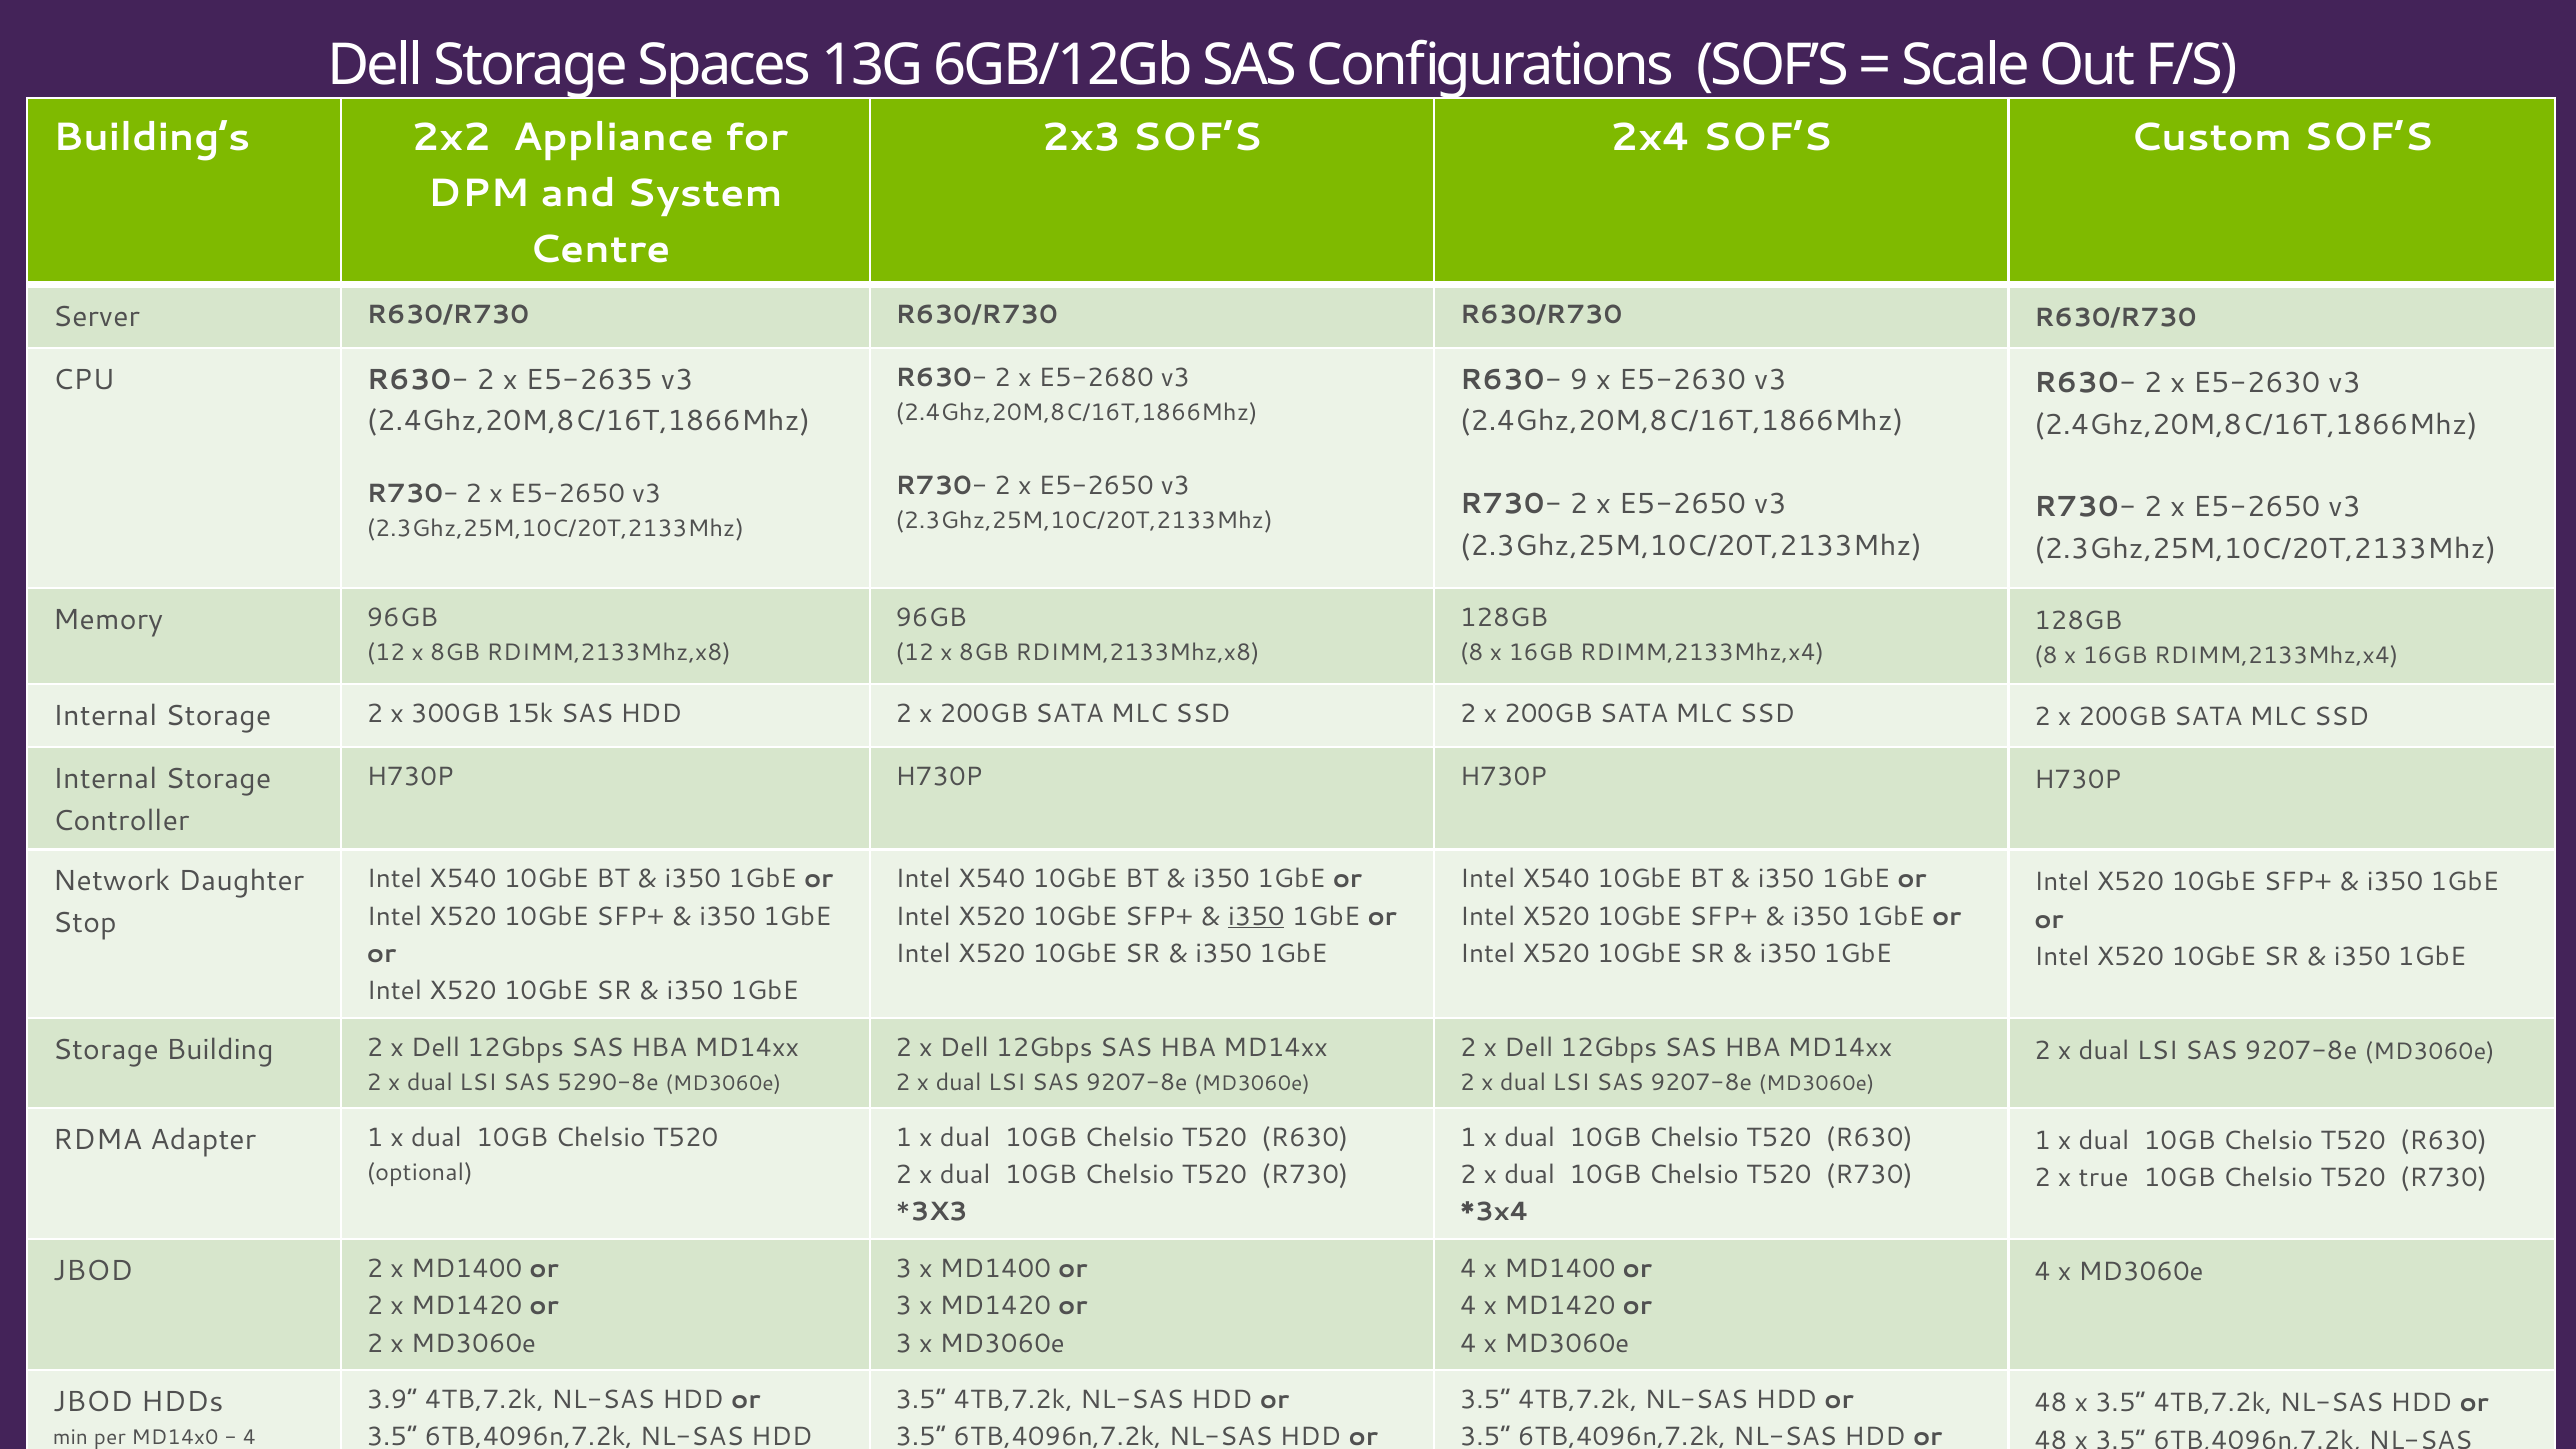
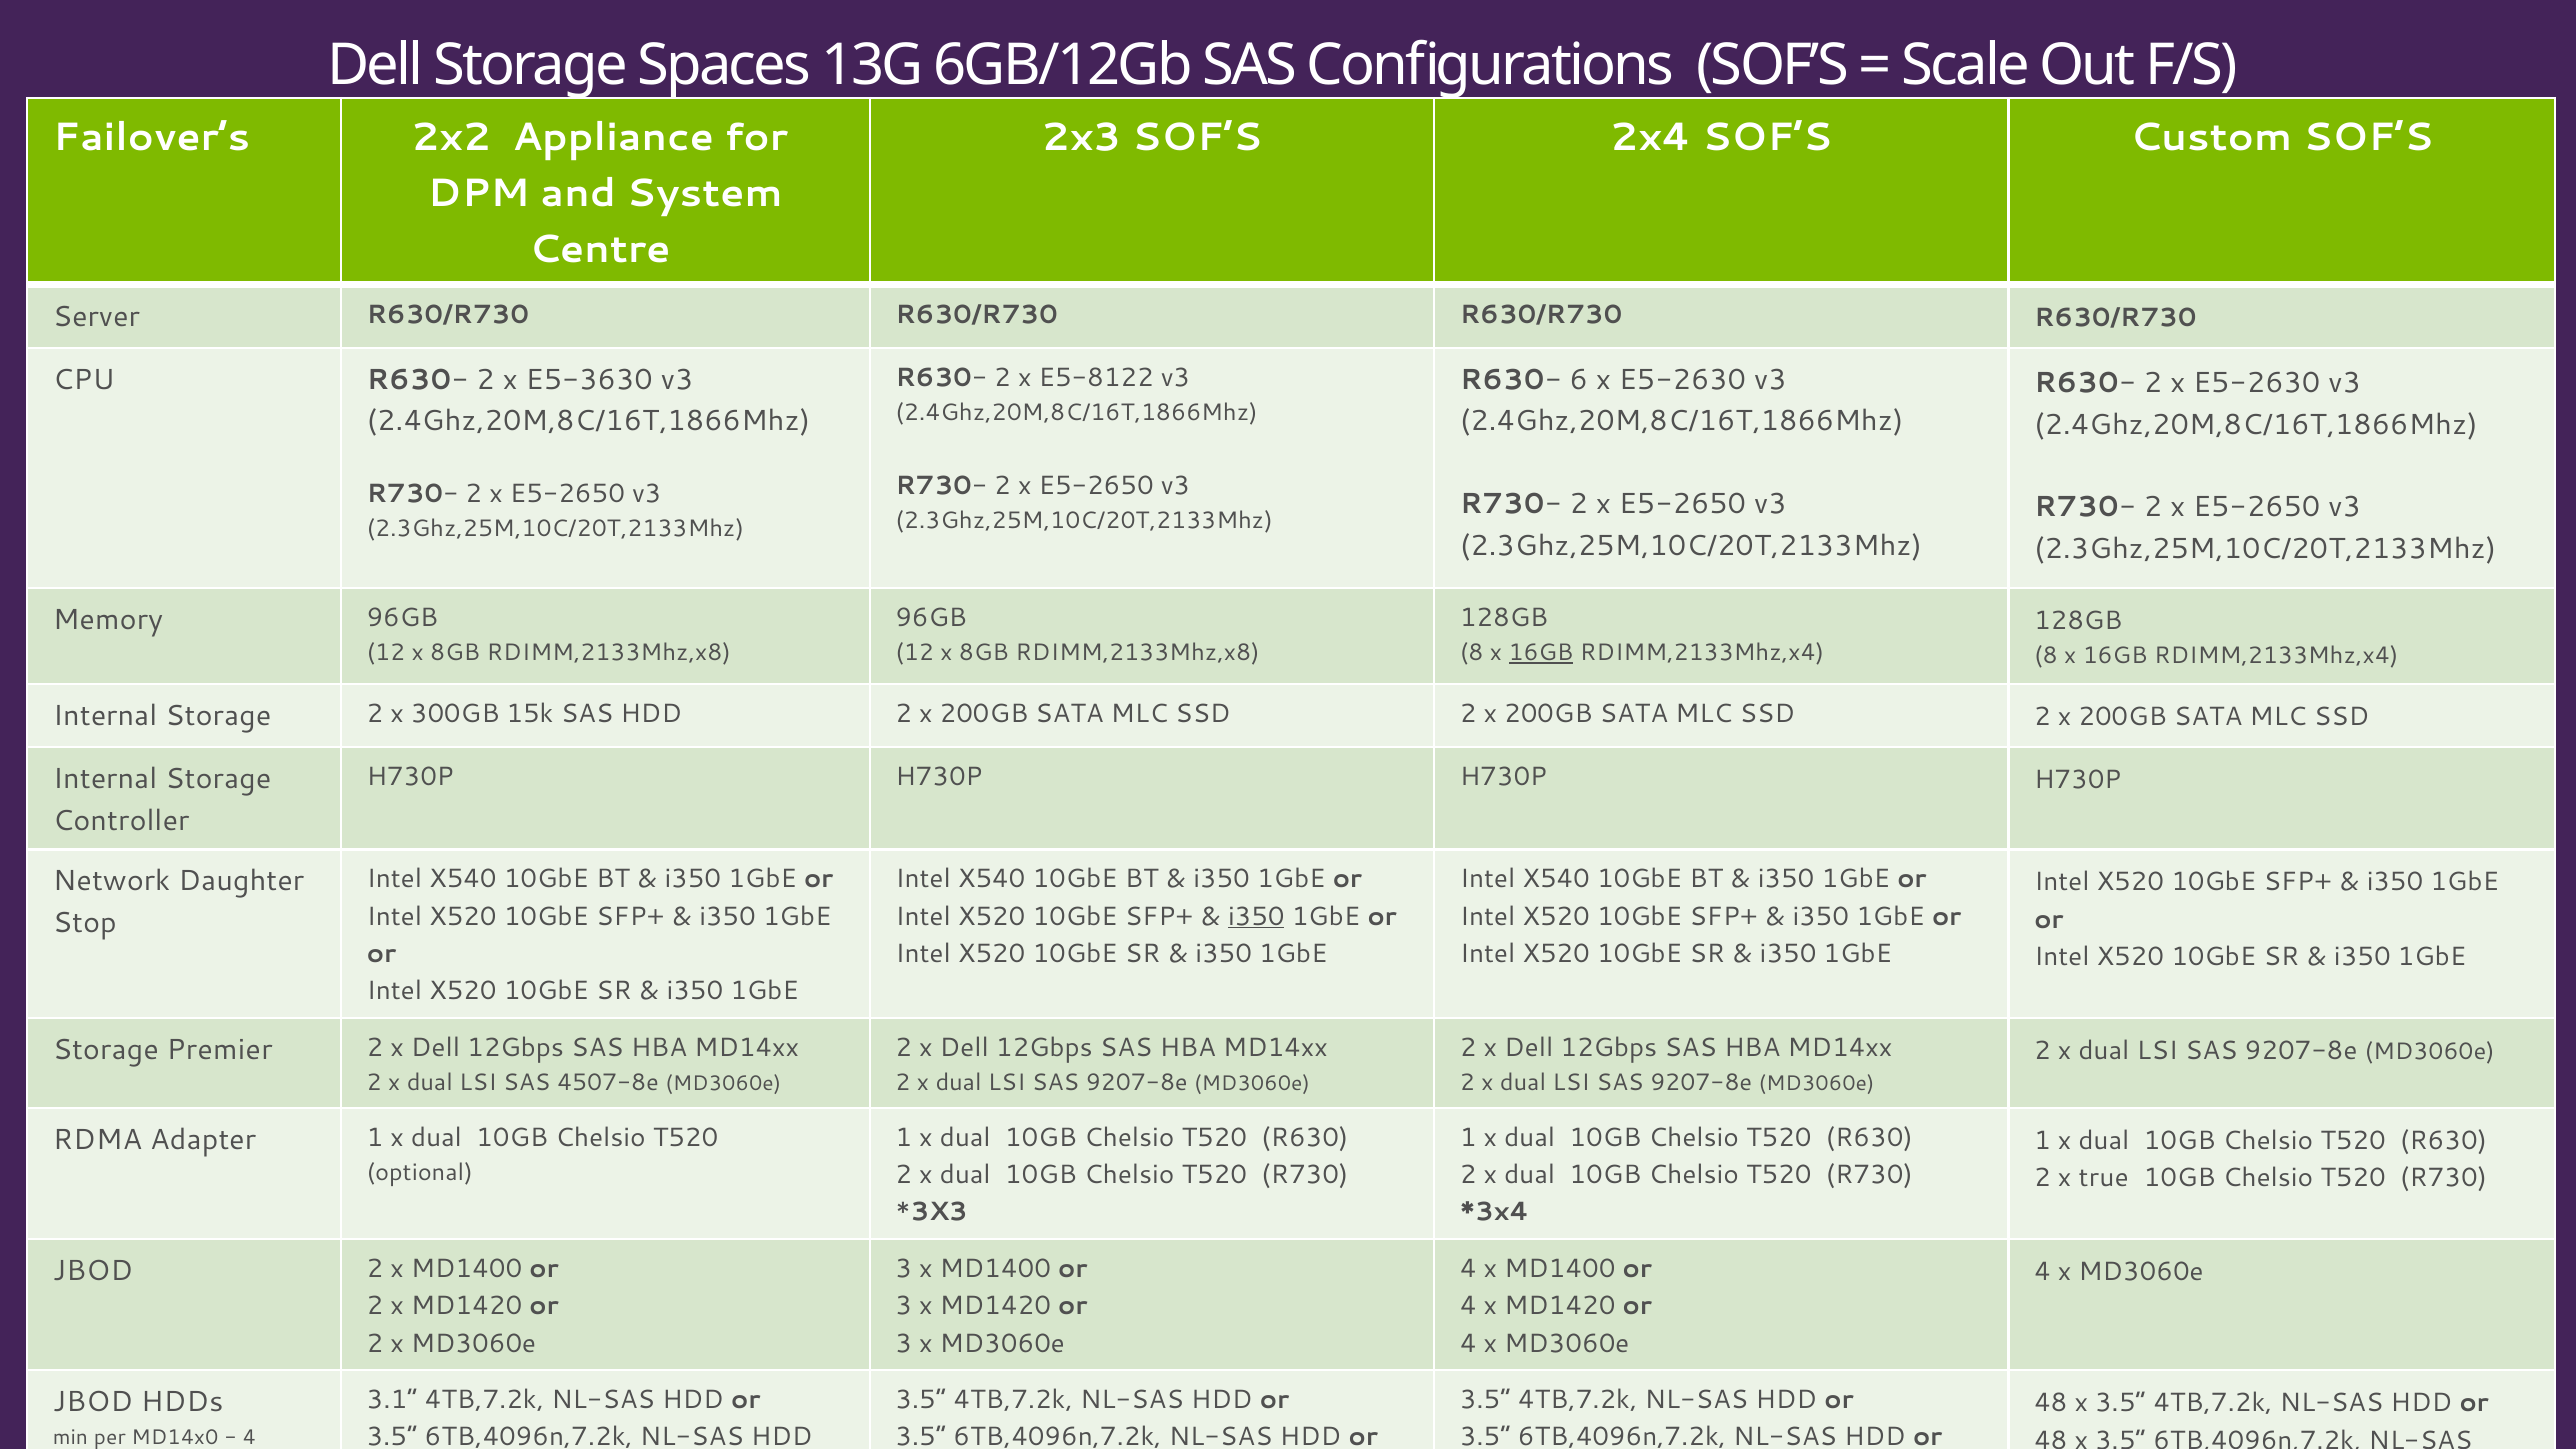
Building’s: Building’s -> Failover’s (152, 138)
E5-2680: E5-2680 -> E5-8122 (1096, 377)
E5-2635: E5-2635 -> E5-3630 (589, 380)
R630- 9: 9 -> 6 (1579, 380)
16GB underline: none -> present (1541, 653)
Building: Building -> Premier (220, 1050)
5290-8e: 5290-8e -> 4507-8e (608, 1083)
3.9: 3.9 -> 3.1 (392, 1400)
